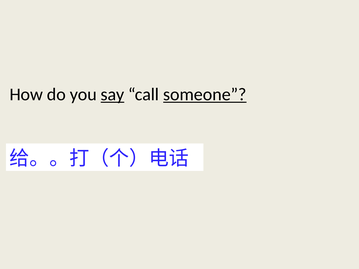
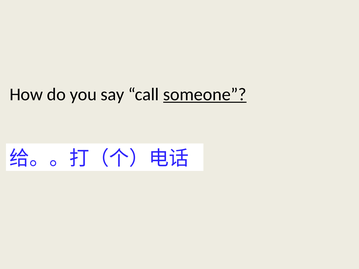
say underline: present -> none (112, 95)
